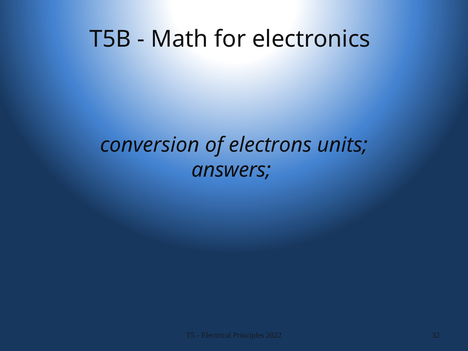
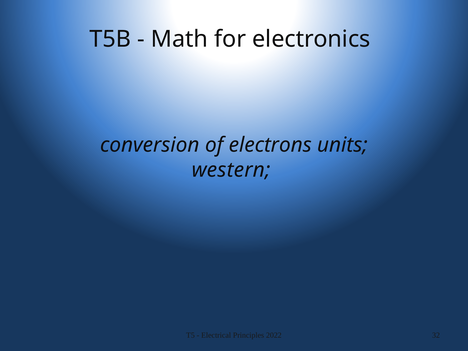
answers: answers -> western (231, 170)
